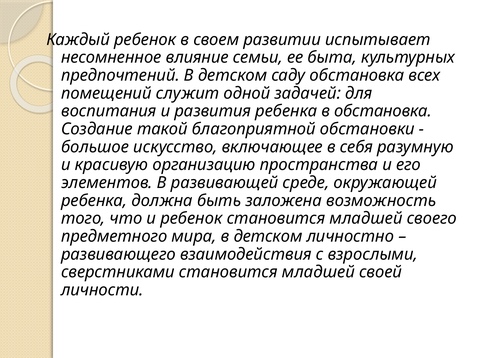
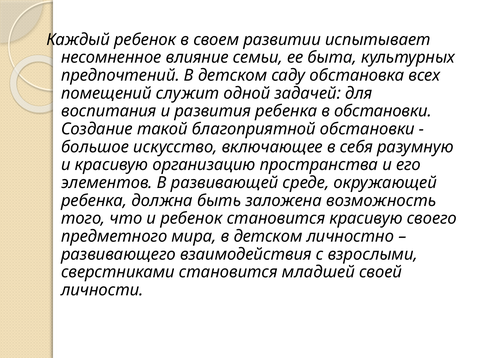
в обстановка: обстановка -> обстановки (383, 111)
ребенок становится младшей: младшей -> красивую (366, 219)
